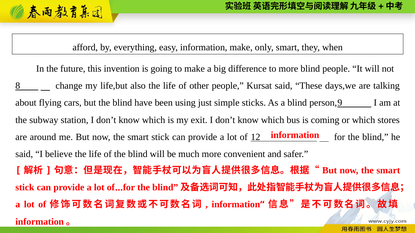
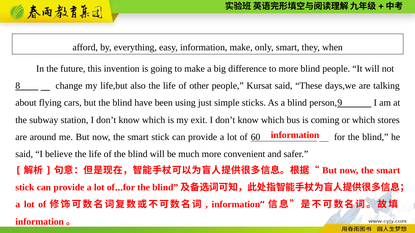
12: 12 -> 60 (256, 137)
